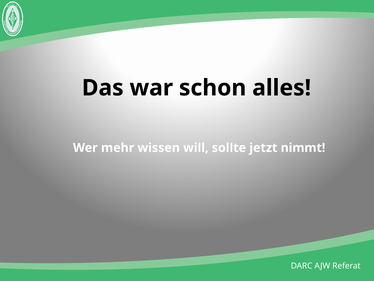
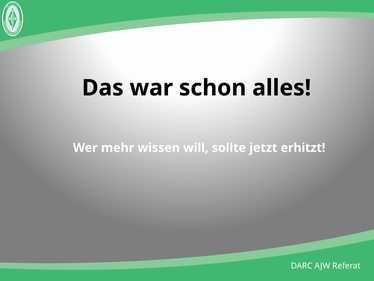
nimmt: nimmt -> erhitzt (303, 148)
